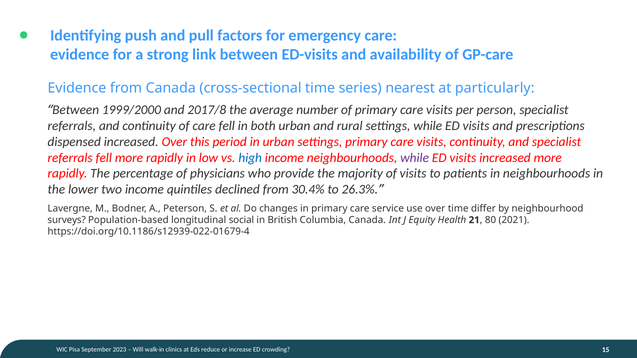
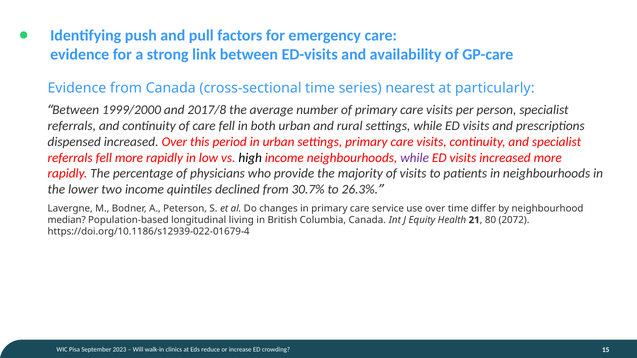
high colour: blue -> black (250, 158)
30.4%: 30.4% -> 30.7% (308, 190)
surveys: surveys -> median (67, 220)
social: social -> living (241, 220)
2021: 2021 -> 2072 (514, 220)
